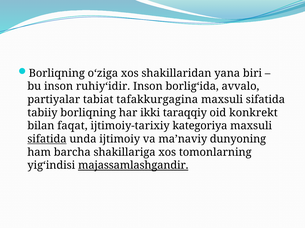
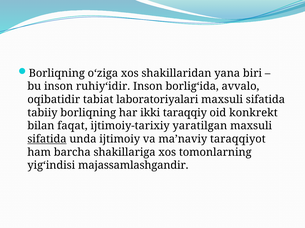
partiyalar: partiyalar -> oqibatidir (54, 100)
tafakkurgagina: tafakkurgagina -> laboratoriyalari (157, 100)
kategoriya: kategoriya -> yaratilgan (200, 126)
dunyoning: dunyoning -> taraqqiyot (238, 139)
majassamlashgandir underline: present -> none (133, 166)
